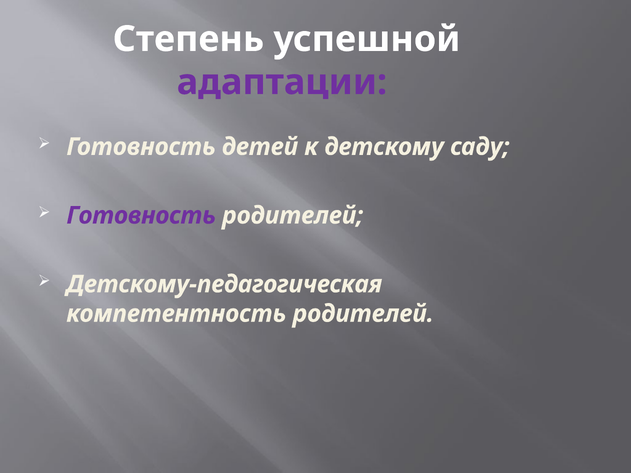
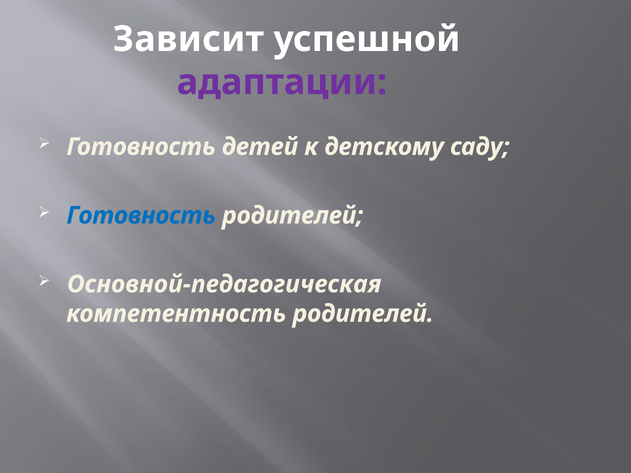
Степень: Степень -> Зависит (188, 39)
Готовность colour: purple -> blue (141, 216)
Детскому-педагогическая: Детскому-педагогическая -> Основной-педагогическая (224, 284)
